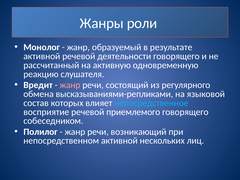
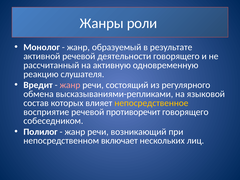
непосредственное colour: light blue -> yellow (151, 103)
приемлемого: приемлемого -> противоречит (133, 112)
непосредственном активной: активной -> включает (119, 141)
